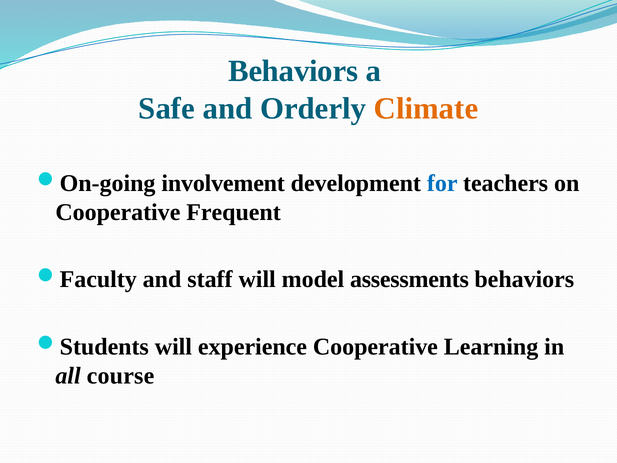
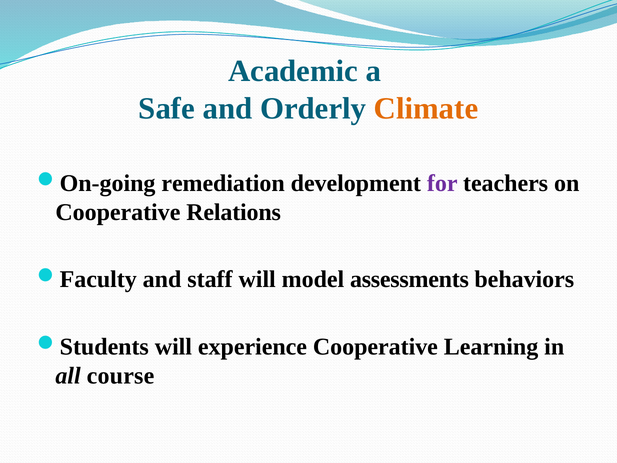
Behaviors: Behaviors -> Academic (293, 71)
involvement: involvement -> remediation (223, 183)
for colour: blue -> purple (442, 183)
Frequent: Frequent -> Relations (234, 212)
